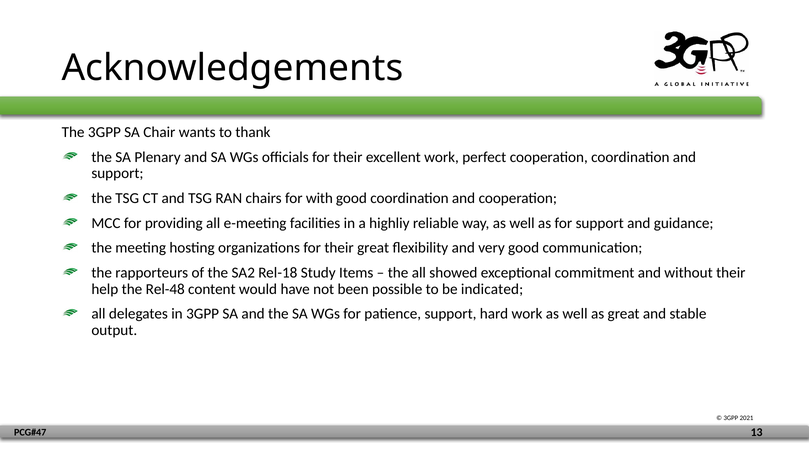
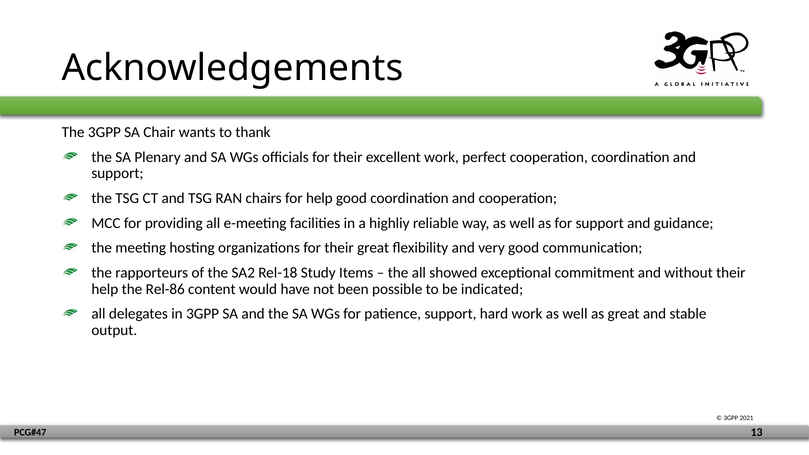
for with: with -> help (319, 198)
Rel-48: Rel-48 -> Rel-86 (165, 289)
